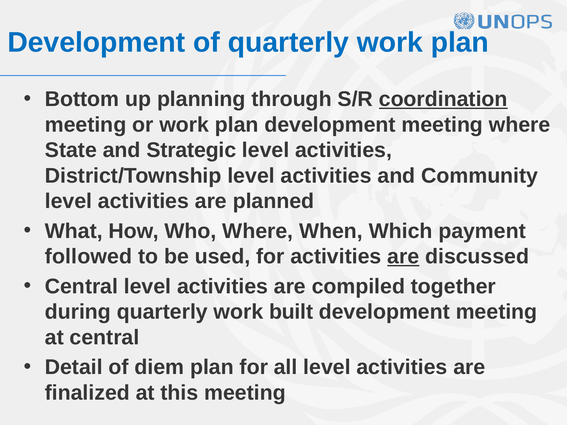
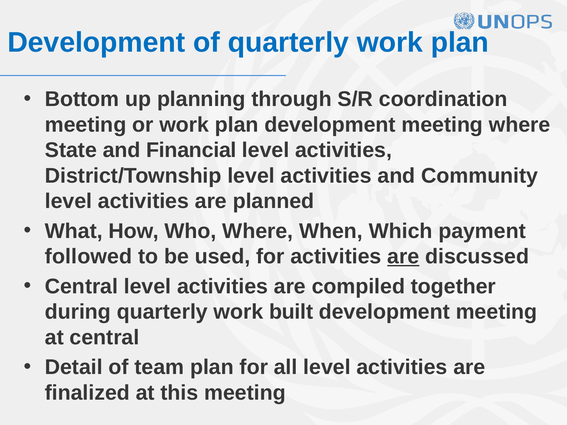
coordination underline: present -> none (443, 99)
Strategic: Strategic -> Financial (191, 150)
diem: diem -> team (159, 367)
